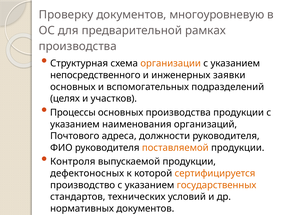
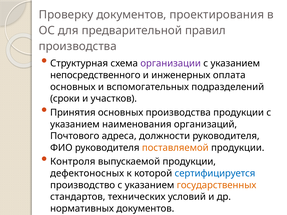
многоуровневую: многоуровневую -> проектирования (217, 15)
рамках: рамках -> правил (205, 31)
организации colour: orange -> purple (171, 63)
заявки: заявки -> оплата (229, 75)
целях: целях -> сроки (65, 99)
Процессы: Процессы -> Принятия (73, 113)
сертифицируется colour: orange -> blue (215, 174)
